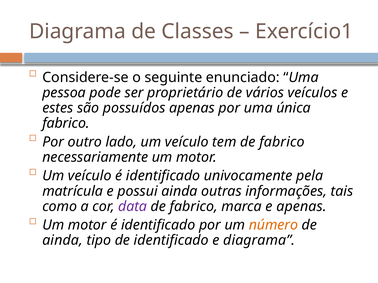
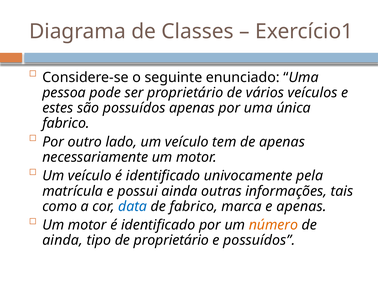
tem de fabrico: fabrico -> apenas (282, 142)
data colour: purple -> blue (133, 207)
de identificado: identificado -> proprietário (171, 241)
e diagrama: diagrama -> possuídos (259, 241)
